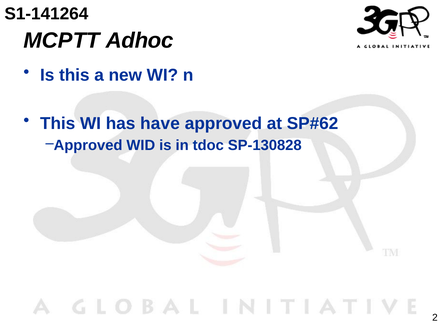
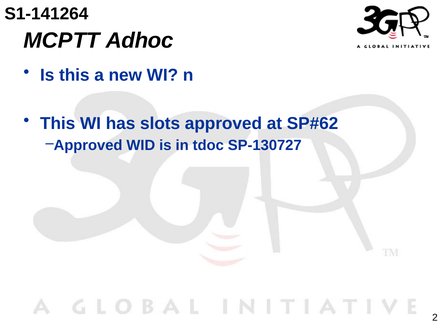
have: have -> slots (160, 123)
SP-130828: SP-130828 -> SP-130727 (265, 145)
